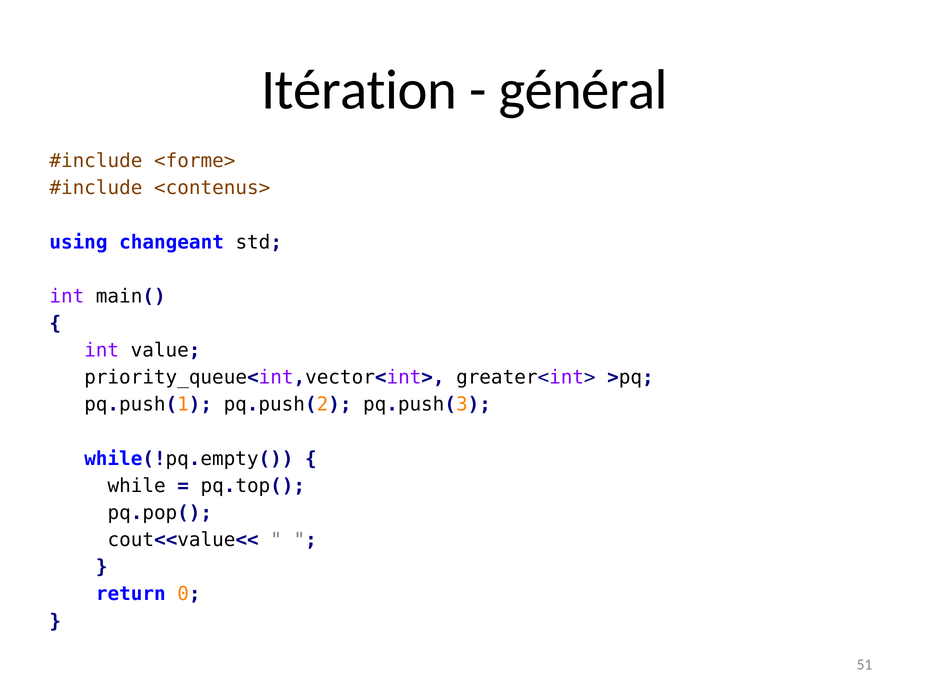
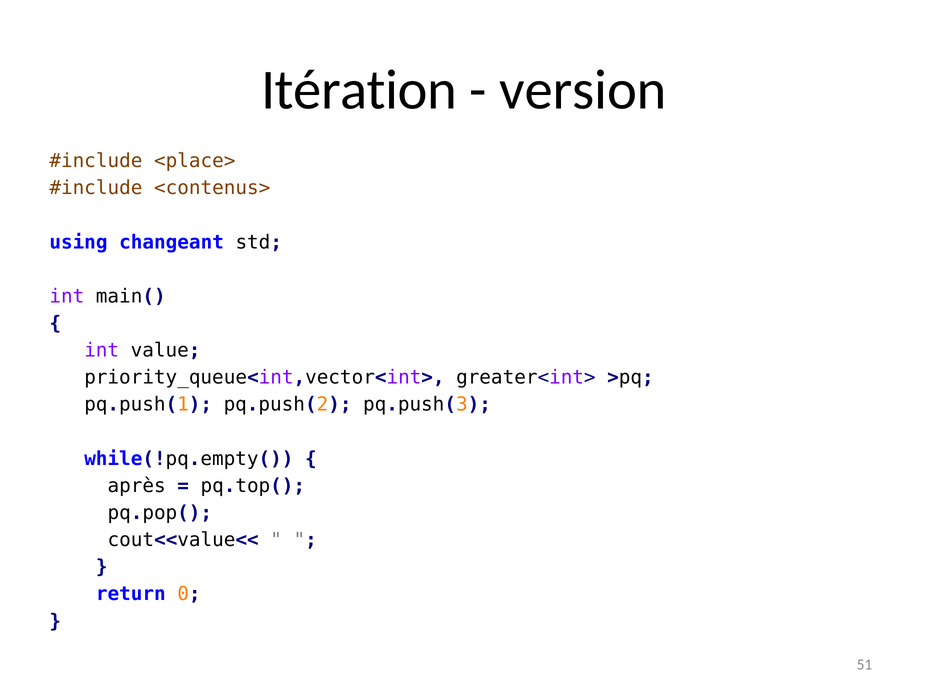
général: général -> version (583, 90)
<forme>: <forme> -> <place> (195, 161)
while: while -> après (137, 486)
